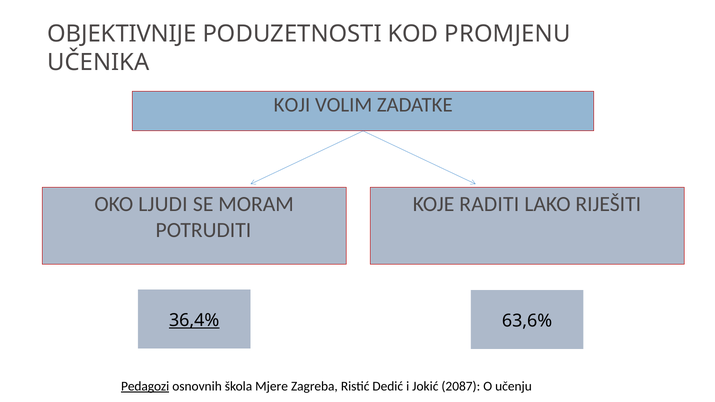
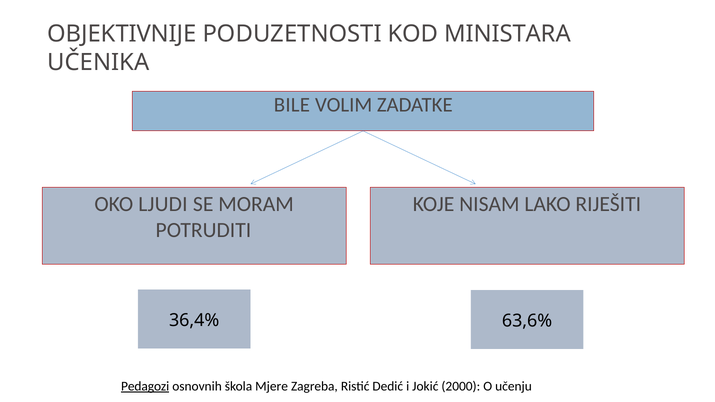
PROMJENU: PROMJENU -> MINISTARA (508, 34)
KOJI: KOJI -> BILE (292, 105)
RADITI: RADITI -> NISAM (489, 204)
36,4% underline: present -> none (194, 320)
2087: 2087 -> 2000 (461, 386)
